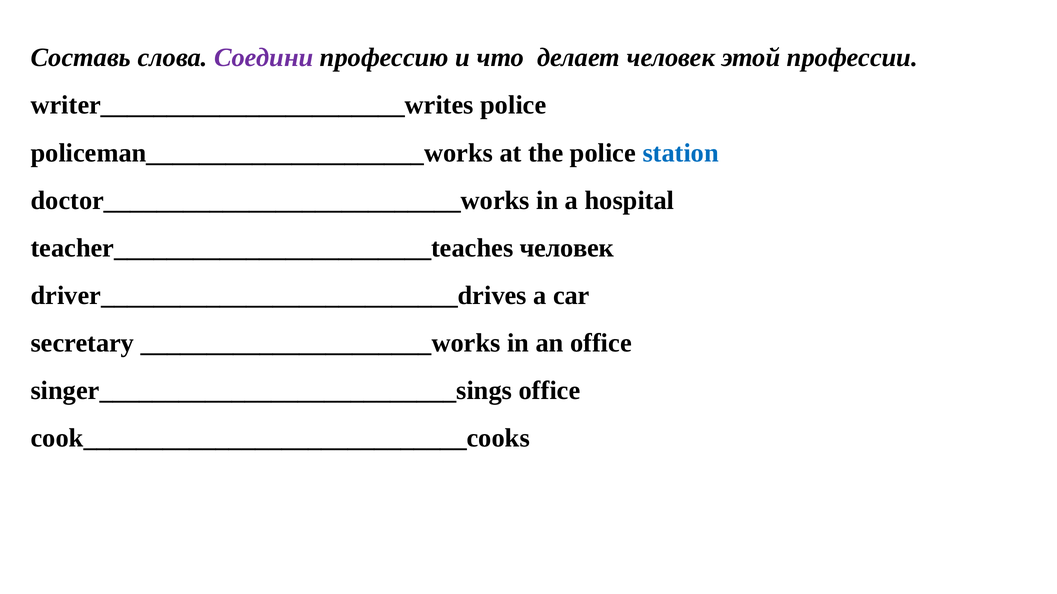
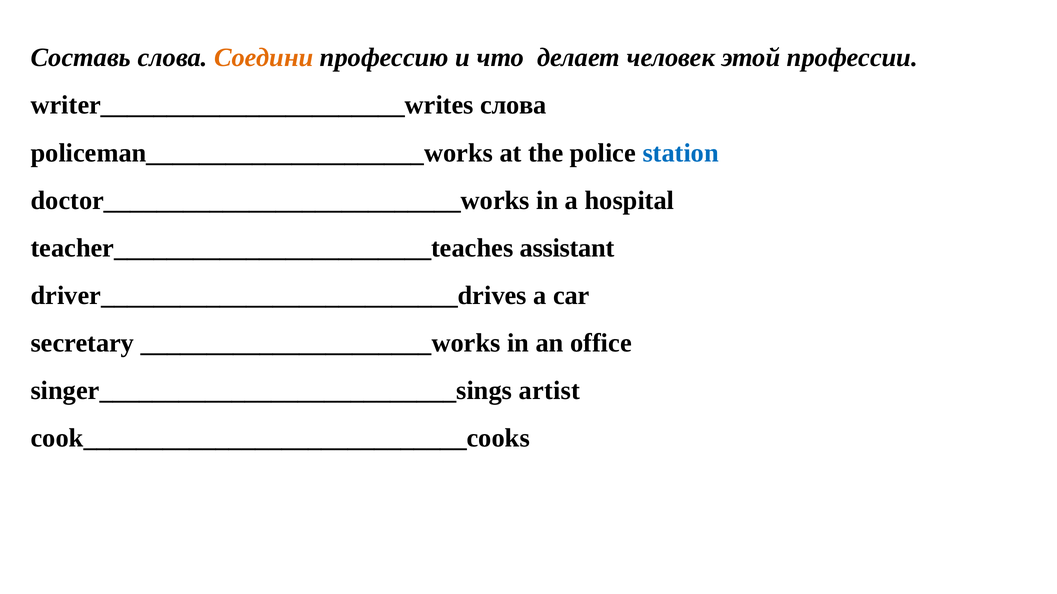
Соедини colour: purple -> orange (264, 58)
writer_______________________writes police: police -> слова (513, 105)
teacher________________________teaches человек: человек -> assistant (567, 248)
singer___________________________sings office: office -> artist (549, 391)
